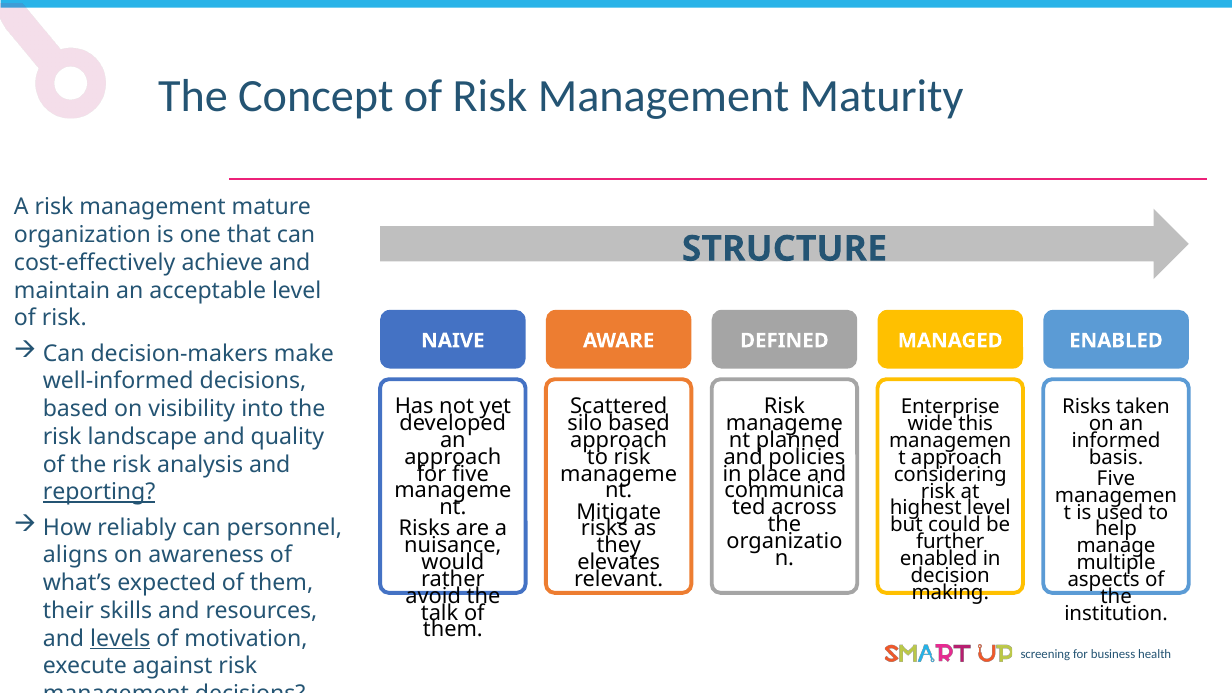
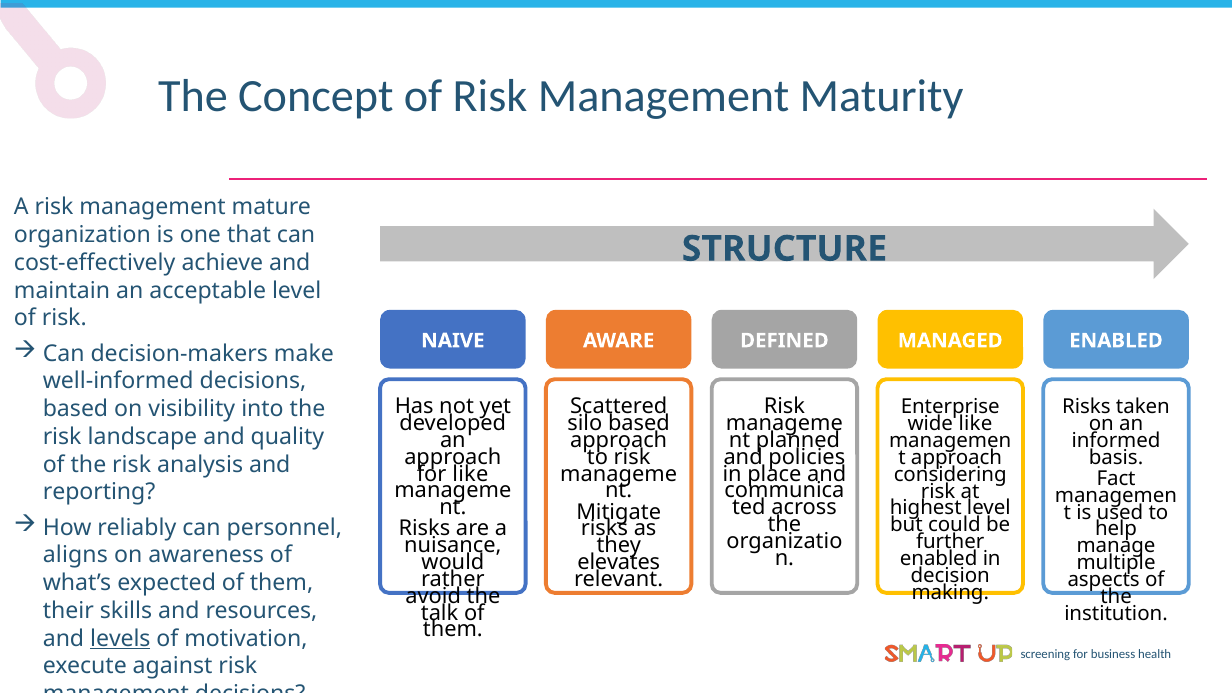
wide this: this -> like (976, 424)
for five: five -> like (470, 474)
Five: Five -> Fact (1116, 479)
reporting underline: present -> none (99, 492)
